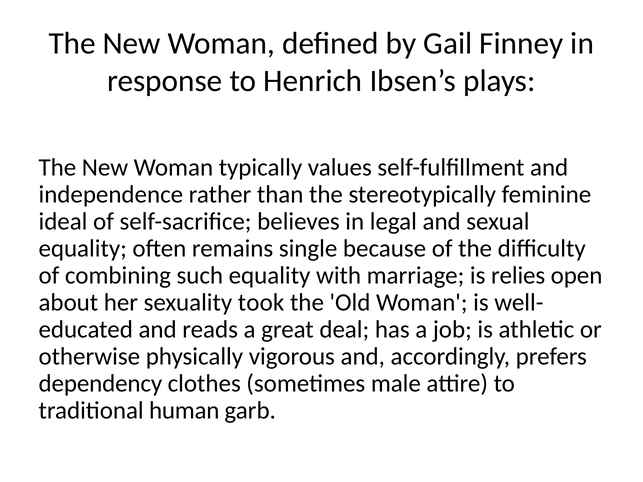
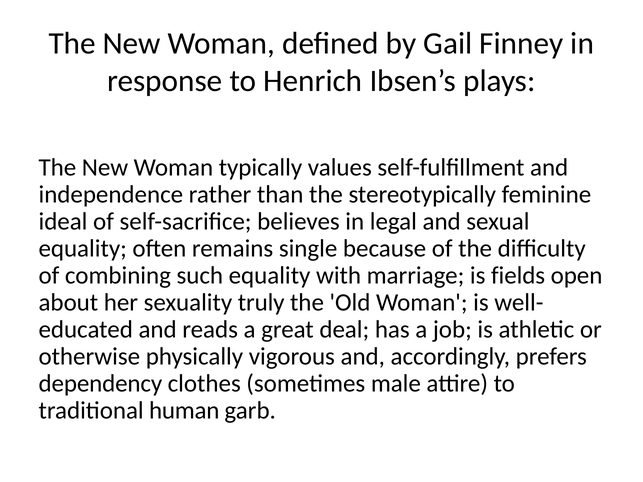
relies: relies -> fields (518, 276)
took: took -> truly (261, 303)
